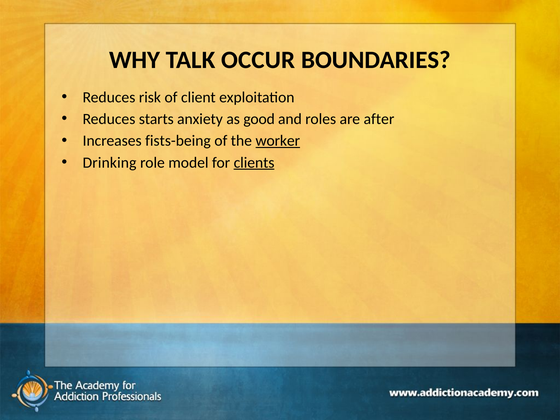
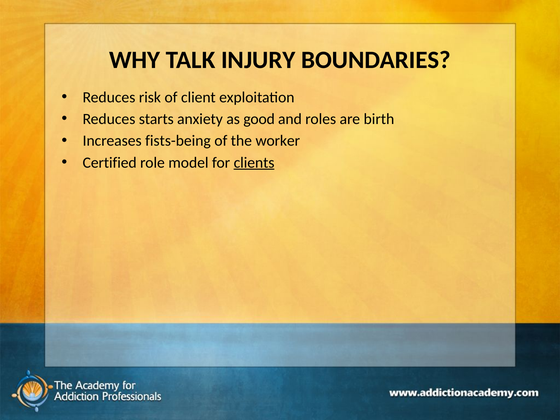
OCCUR: OCCUR -> INJURY (258, 60)
after: after -> birth (379, 119)
worker underline: present -> none (278, 141)
Drinking: Drinking -> Certified (110, 163)
